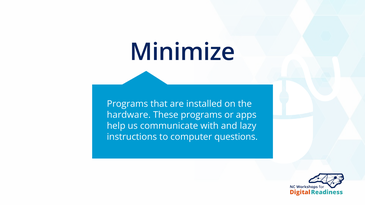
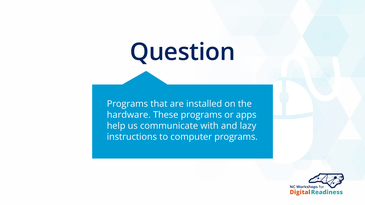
Minimize: Minimize -> Question (183, 52)
computer questions: questions -> programs (236, 137)
